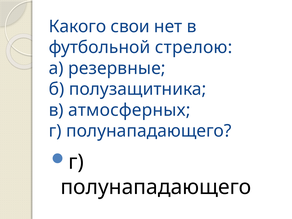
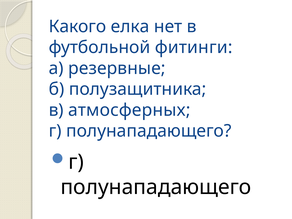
свои: свои -> елка (130, 26)
стрелою: стрелою -> фитинги (194, 47)
